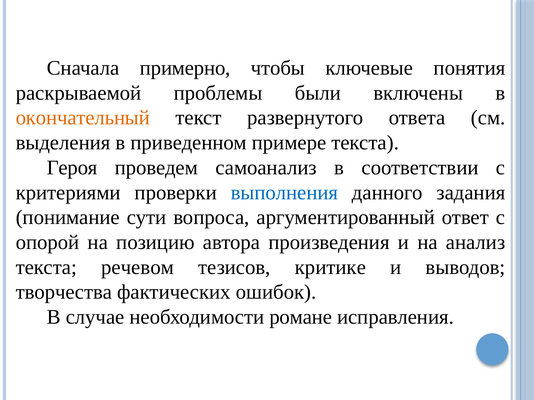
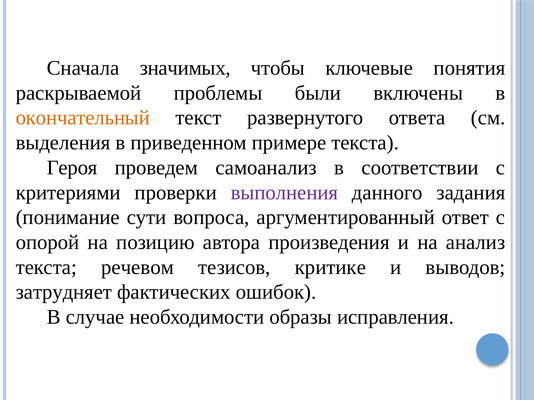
примерно: примерно -> значимых (185, 68)
выполнения colour: blue -> purple (284, 193)
творчества: творчества -> затрудняет (64, 292)
романе: романе -> образы (301, 317)
